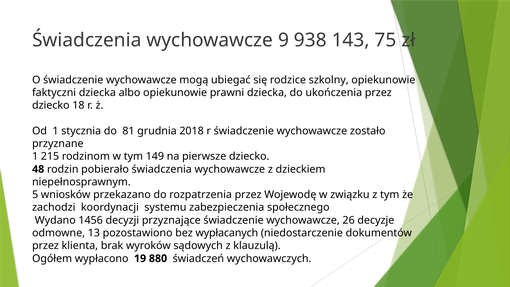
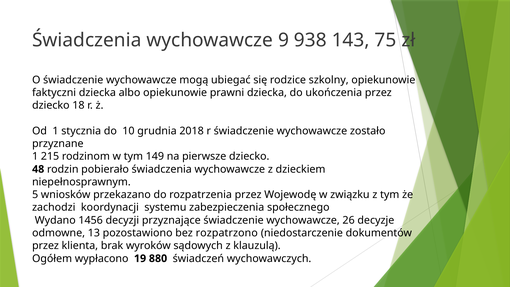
81: 81 -> 10 (128, 131)
wypłacanych: wypłacanych -> rozpatrzono (227, 233)
